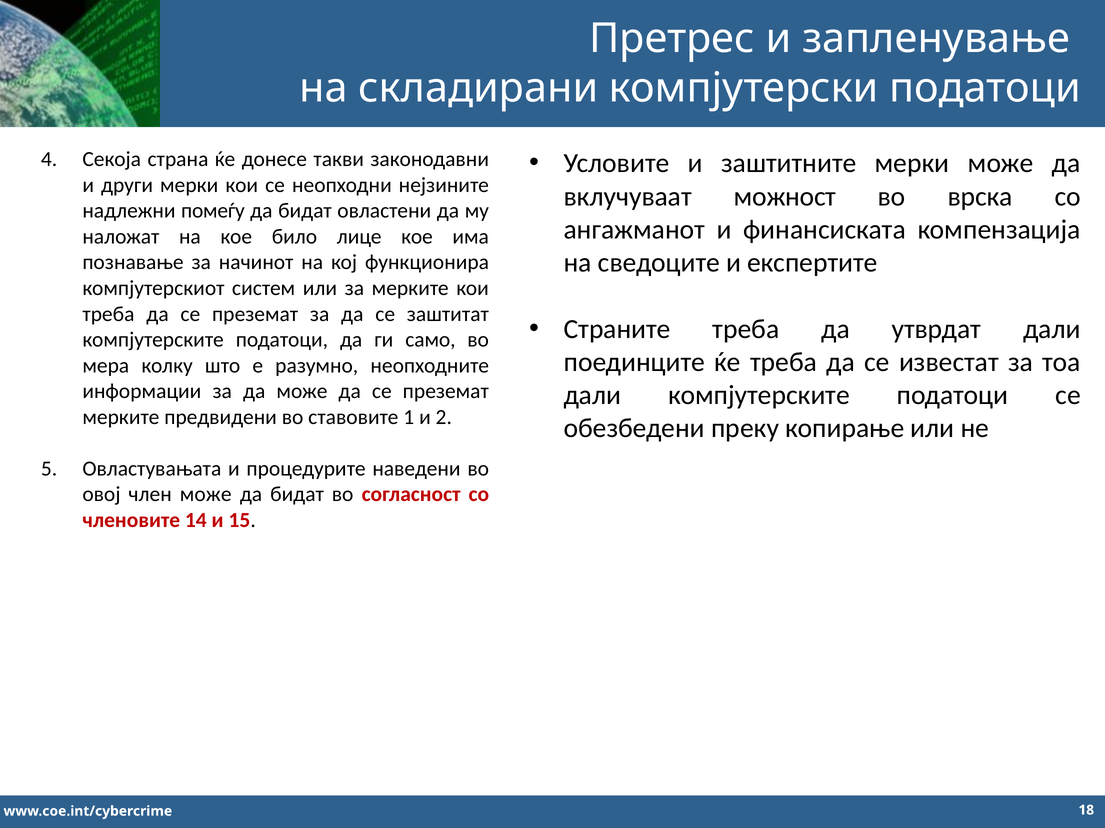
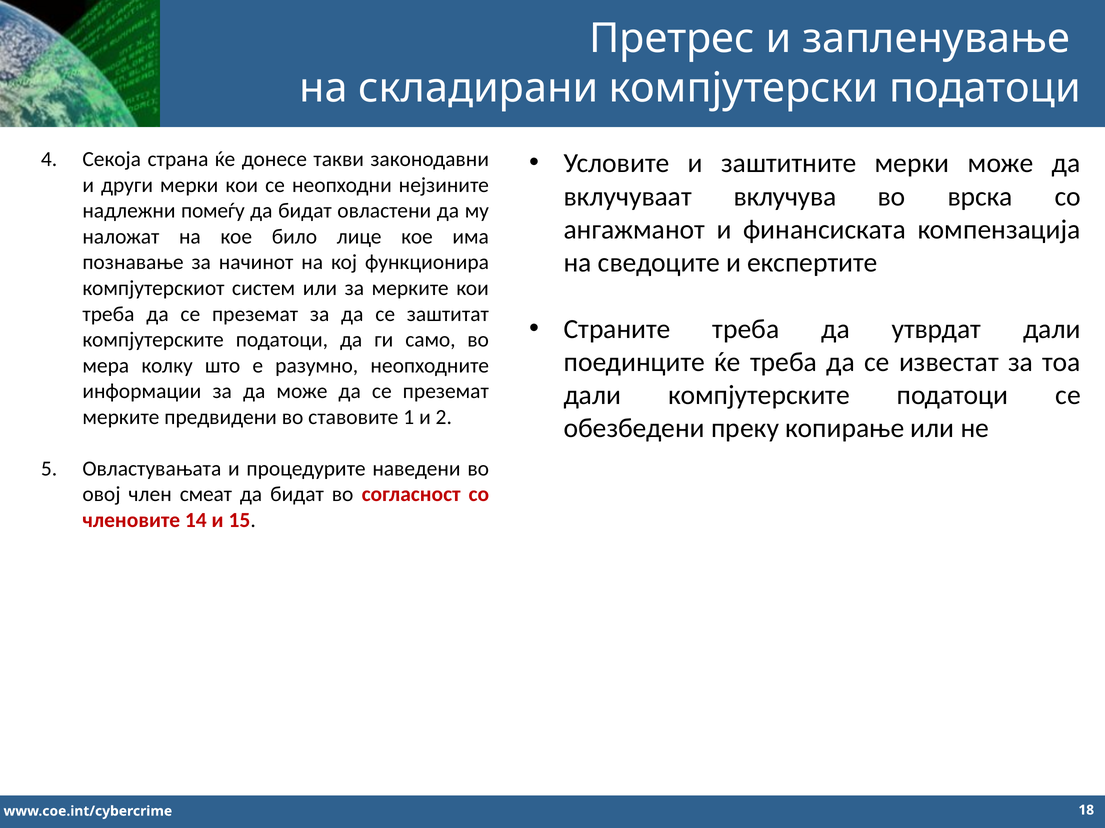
можност: можност -> вклучува (785, 197)
член може: може -> смеат (206, 495)
